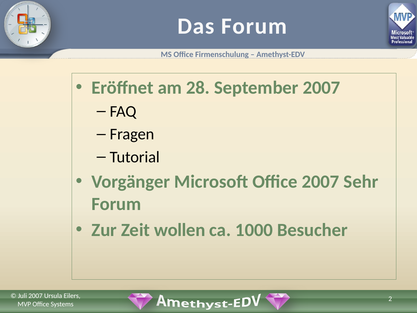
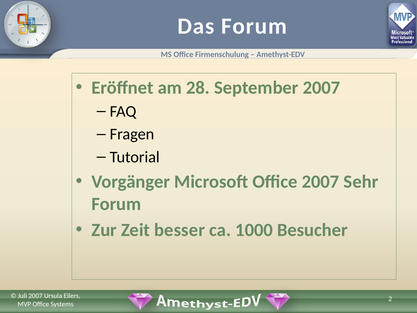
wollen: wollen -> besser (180, 230)
